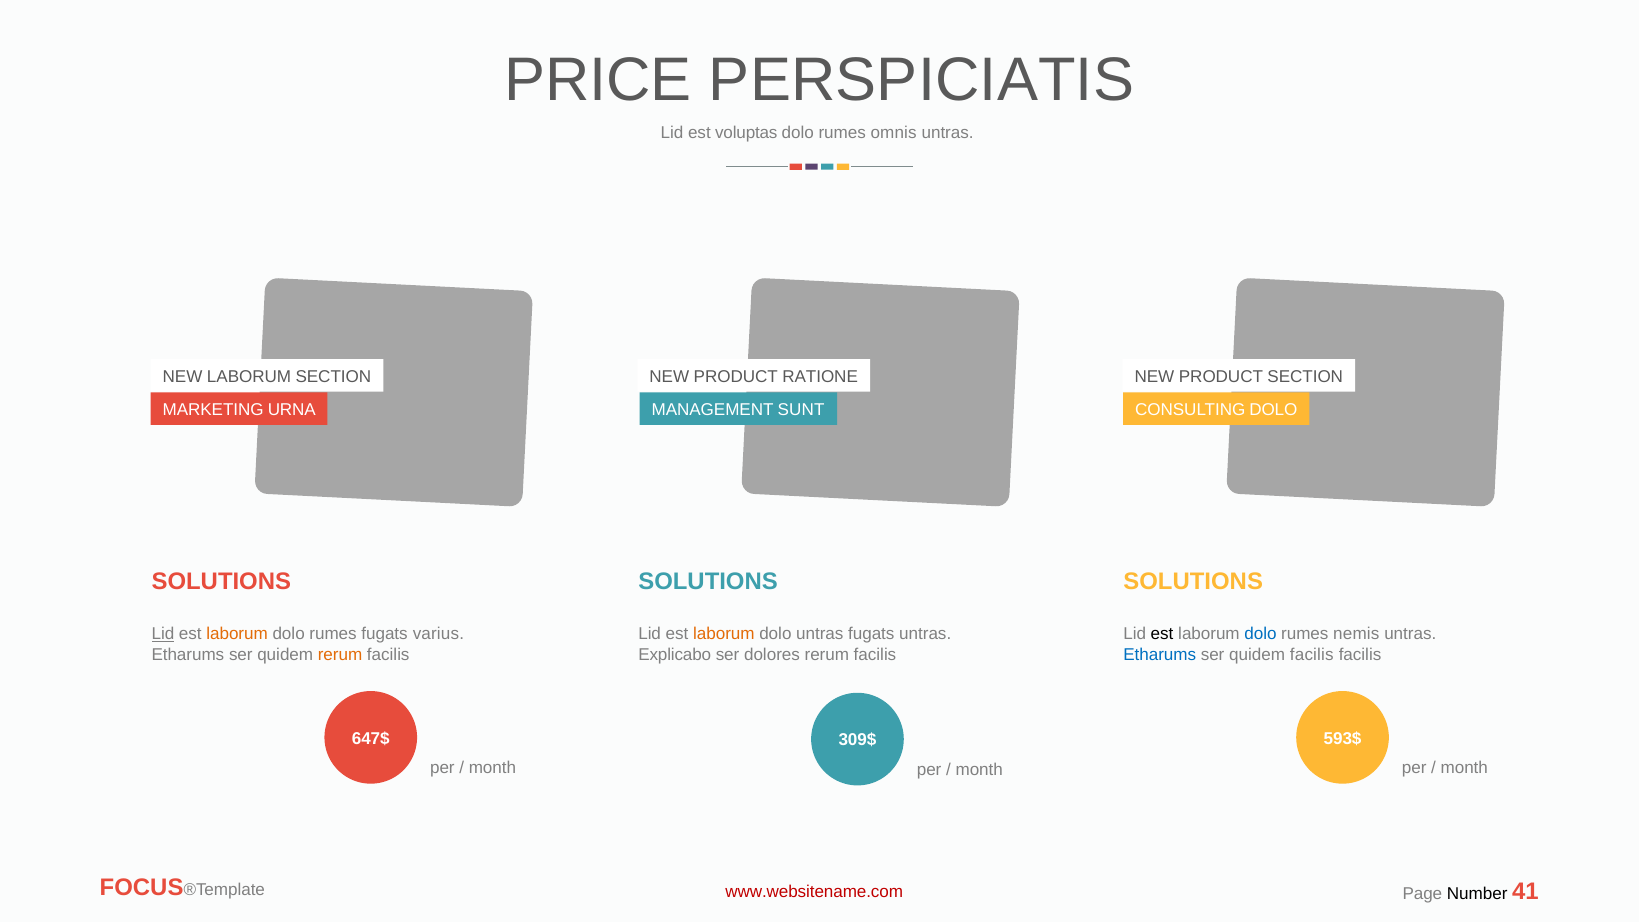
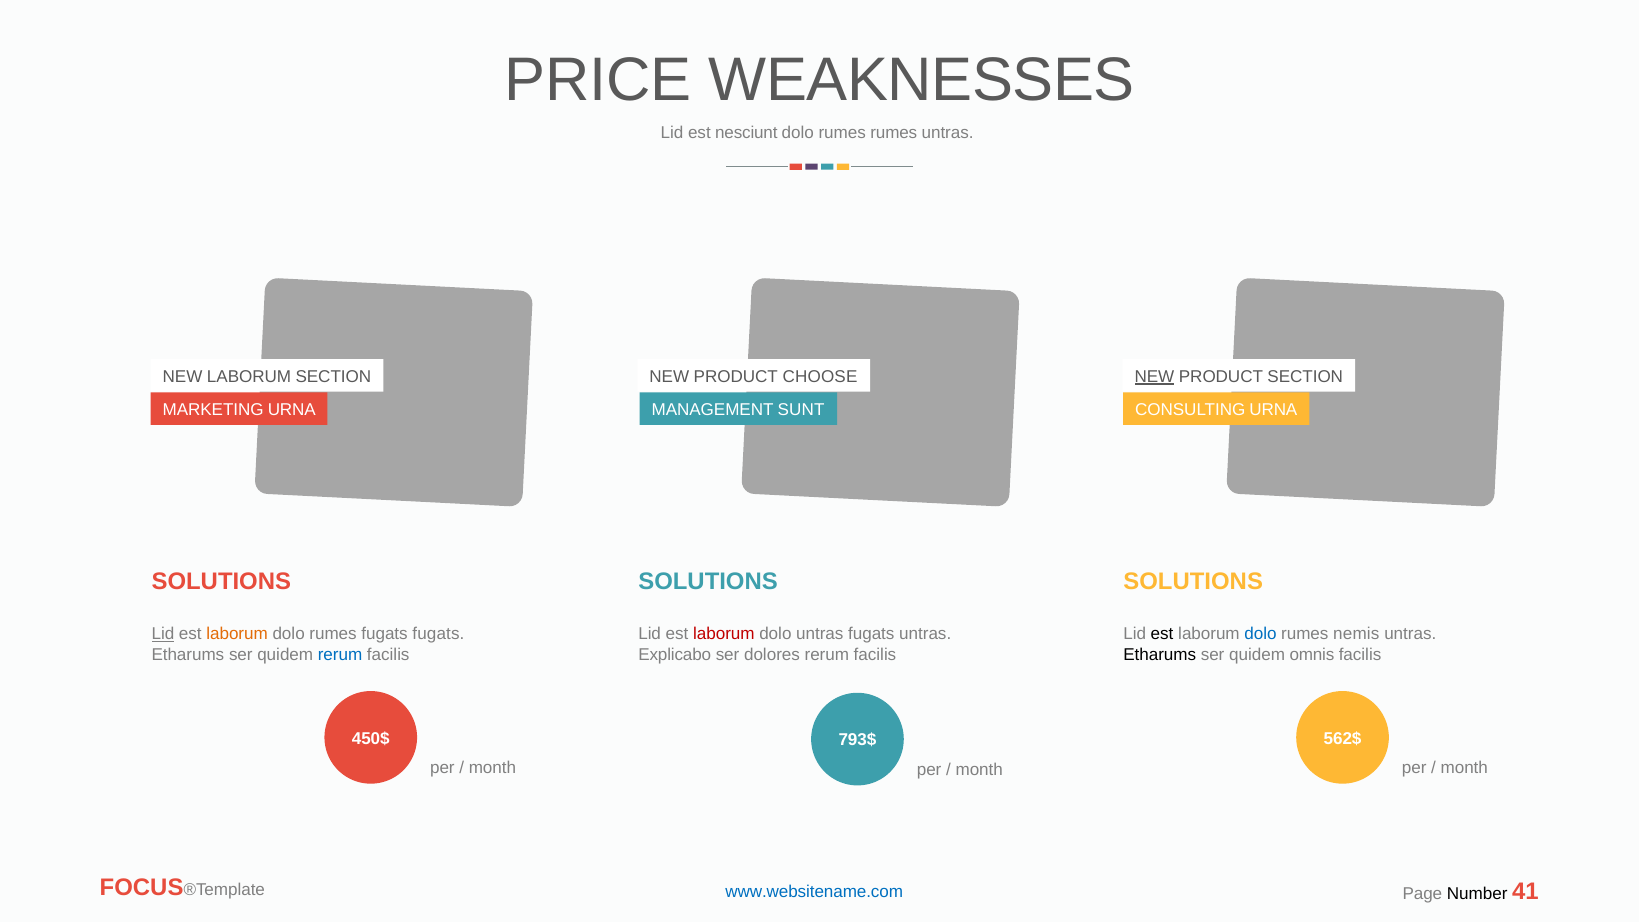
PERSPICIATIS: PERSPICIATIS -> WEAKNESSES (922, 80)
voluptas: voluptas -> nesciunt (746, 133)
rumes omnis: omnis -> rumes (894, 133)
RATIONE: RATIONE -> CHOOSE (820, 377)
NEW underline: none -> present (1154, 377)
CONSULTING DOLO: DOLO -> URNA (1273, 410)
fugats varius: varius -> fugats (438, 634)
laborum colour: orange -> red (724, 634)
rerum colour: orange -> blue (340, 654)
Etharums colour: blue -> black (1160, 654)
quidem facilis: facilis -> omnis (1312, 654)
647$: 647$ -> 450$ (371, 738)
593$: 593$ -> 562$ (1343, 738)
309$: 309$ -> 793$ (857, 740)
www.websitename.com colour: red -> blue (814, 891)
